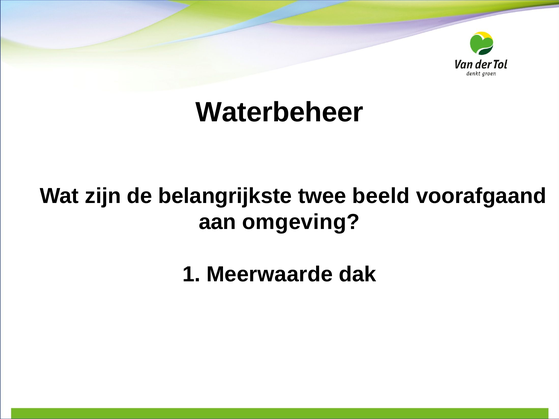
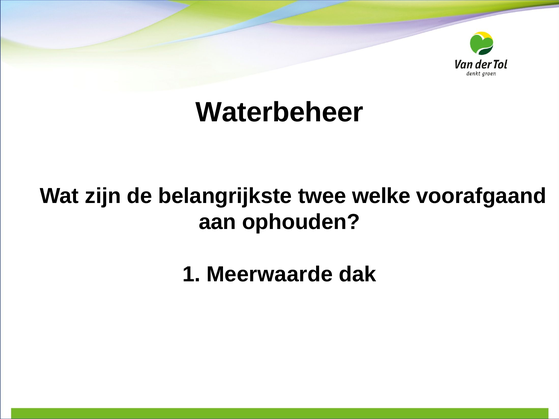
beeld: beeld -> welke (381, 196)
omgeving: omgeving -> ophouden (301, 222)
